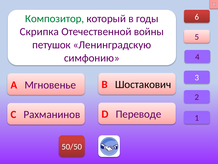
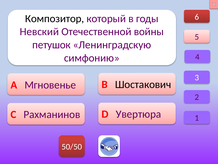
Композитор colour: green -> black (55, 19)
Скрипка: Скрипка -> Невский (39, 32)
Переводе: Переводе -> Увертюра (138, 114)
